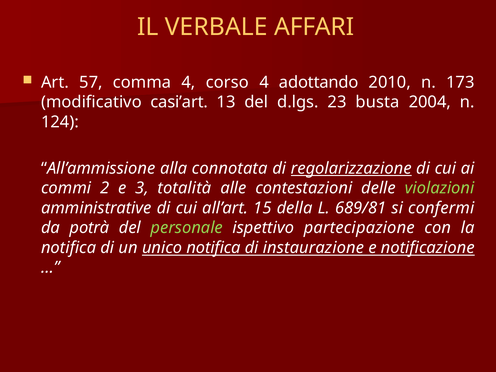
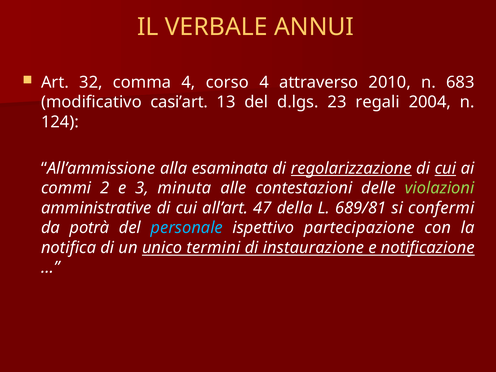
AFFARI: AFFARI -> ANNUI (314, 27)
57: 57 -> 32 (91, 82)
adottando: adottando -> attraverso (319, 82)
173: 173 -> 683 (460, 82)
busta: busta -> regali (378, 102)
connotata: connotata -> esaminata (230, 168)
cui underline: none -> present (445, 168)
totalità: totalità -> minuta (184, 188)
15: 15 -> 47 (262, 208)
personale colour: light green -> light blue (187, 228)
unico notifica: notifica -> termini (213, 248)
